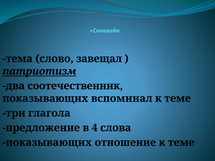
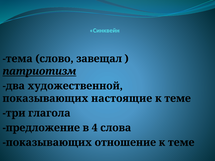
соотечественник: соотечественник -> художественной (75, 86)
вспоминал: вспоминал -> настоящие (122, 99)
